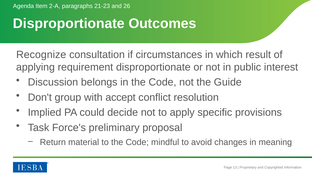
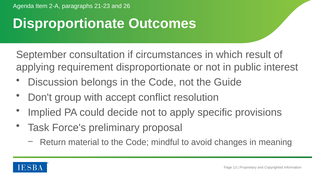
Recognize: Recognize -> September (41, 54)
